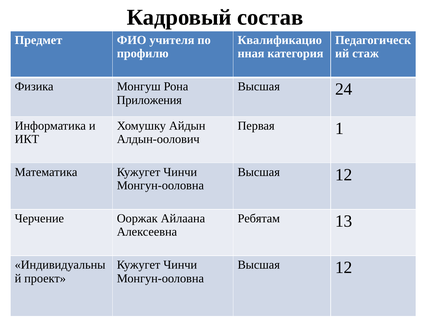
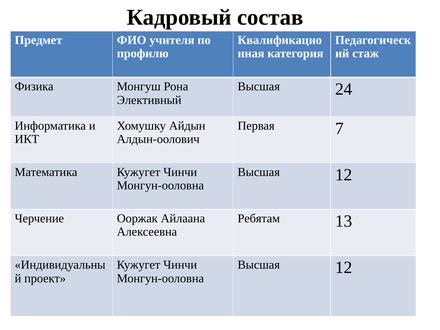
Приложения: Приложения -> Элективный (149, 100)
1: 1 -> 7 (339, 128)
